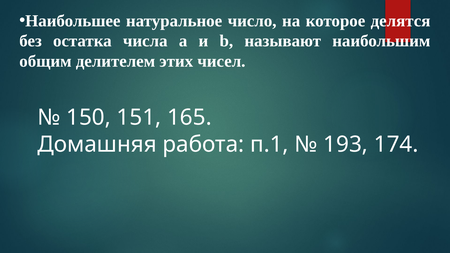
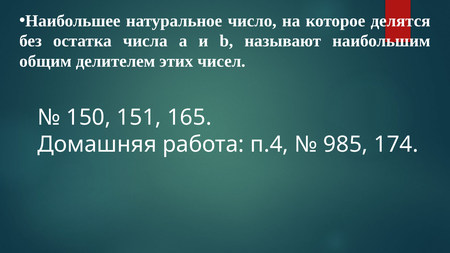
п.1: п.1 -> п.4 (269, 144)
193: 193 -> 985 (346, 144)
